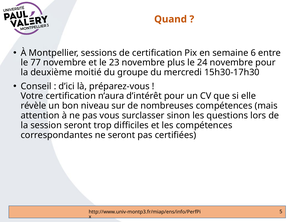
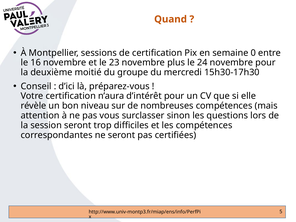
6: 6 -> 0 (253, 53)
77: 77 -> 16 (36, 63)
